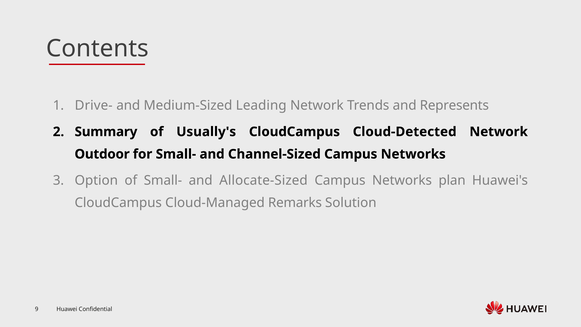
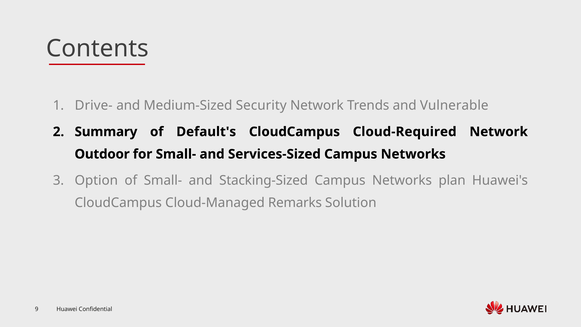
Leading: Leading -> Security (261, 105)
Represents: Represents -> Vulnerable (454, 105)
Usually's: Usually's -> Default's (206, 132)
Cloud-Detected: Cloud-Detected -> Cloud-Required (405, 132)
Channel-Sized: Channel-Sized -> Services-Sized (274, 154)
Allocate-Sized: Allocate-Sized -> Stacking-Sized (264, 180)
